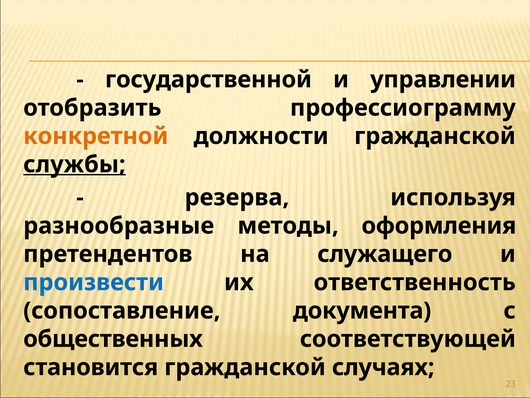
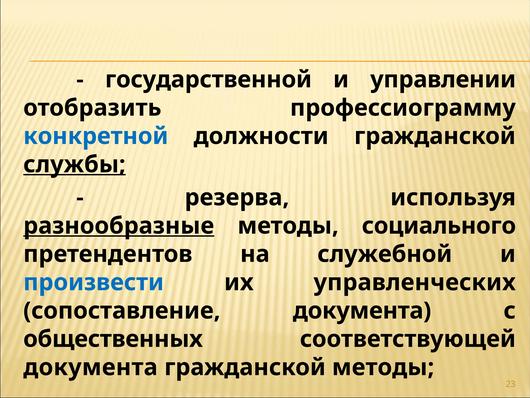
конкретной colour: orange -> blue (96, 136)
разнообразные underline: none -> present (119, 226)
оформления: оформления -> социального (439, 226)
служащего: служащего -> служебной (385, 254)
ответственность: ответственность -> управленческих (415, 282)
становится: становится -> документа (91, 367)
гражданской случаях: случаях -> методы (383, 367)
